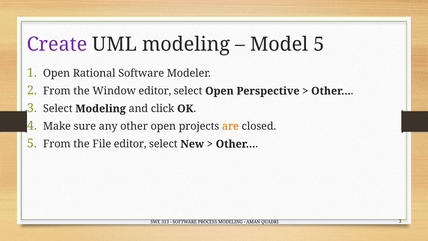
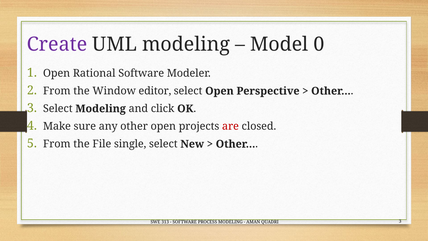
Model 5: 5 -> 0 (319, 44)
are colour: orange -> red (230, 126)
File editor: editor -> single (130, 144)
